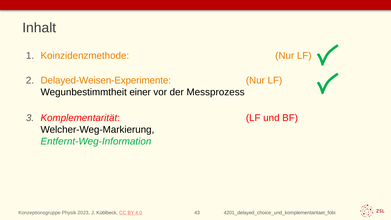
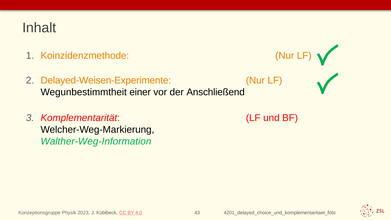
Messprozess: Messprozess -> Anschließend (216, 92)
Entfernt-Weg-Information: Entfernt-Weg-Information -> Walther-Weg-Information (96, 141)
